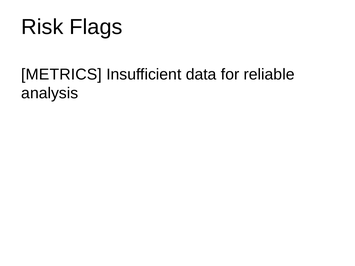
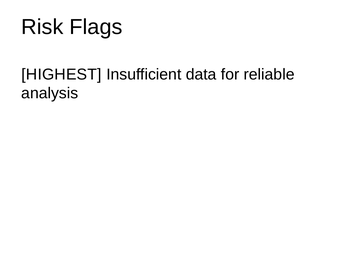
METRICS: METRICS -> HIGHEST (61, 74)
